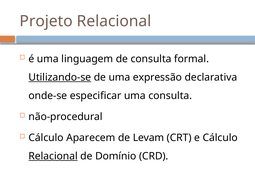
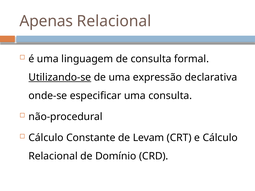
Projeto: Projeto -> Apenas (46, 21)
Aparecem: Aparecem -> Constante (91, 138)
Relacional underline: present -> none (53, 156)
